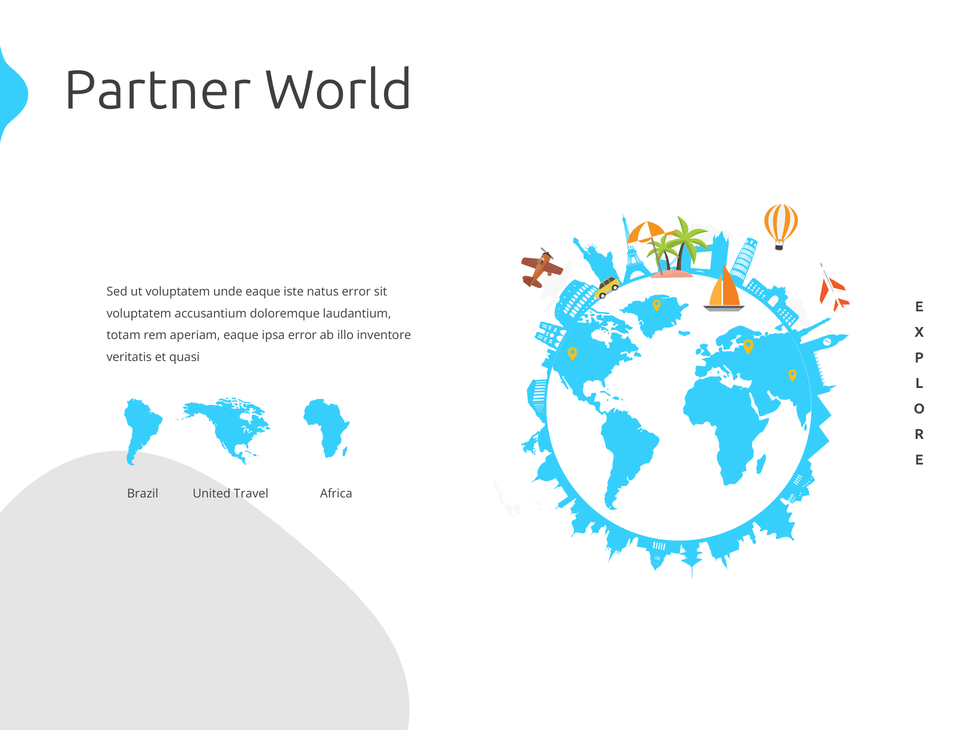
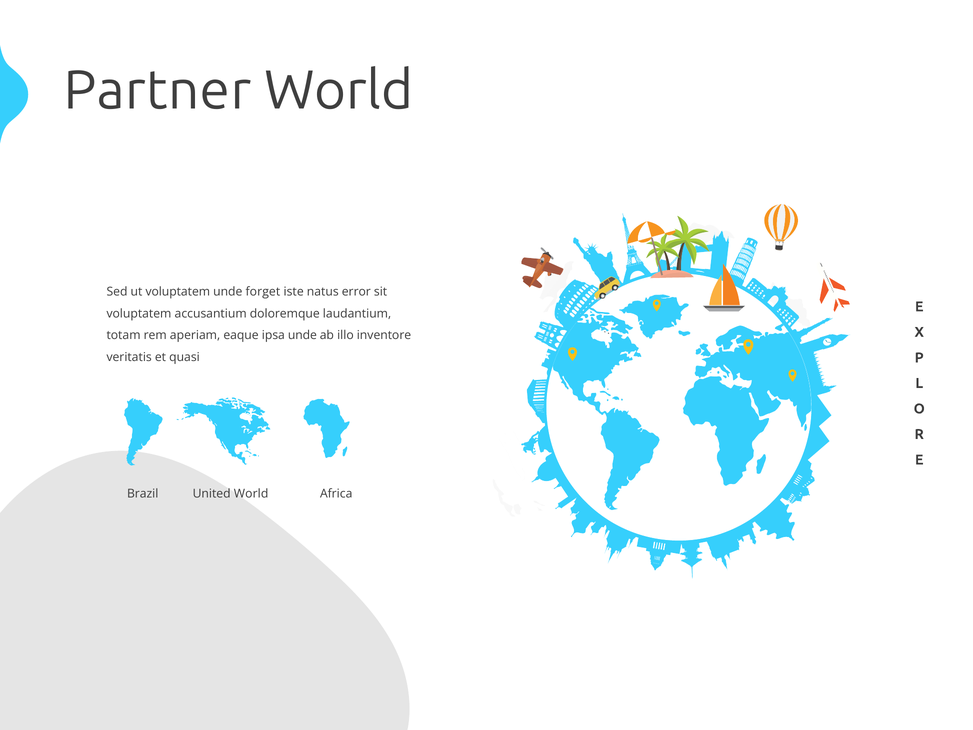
unde eaque: eaque -> forget (263, 291)
ipsa error: error -> unde (302, 335)
United Travel: Travel -> World (251, 494)
